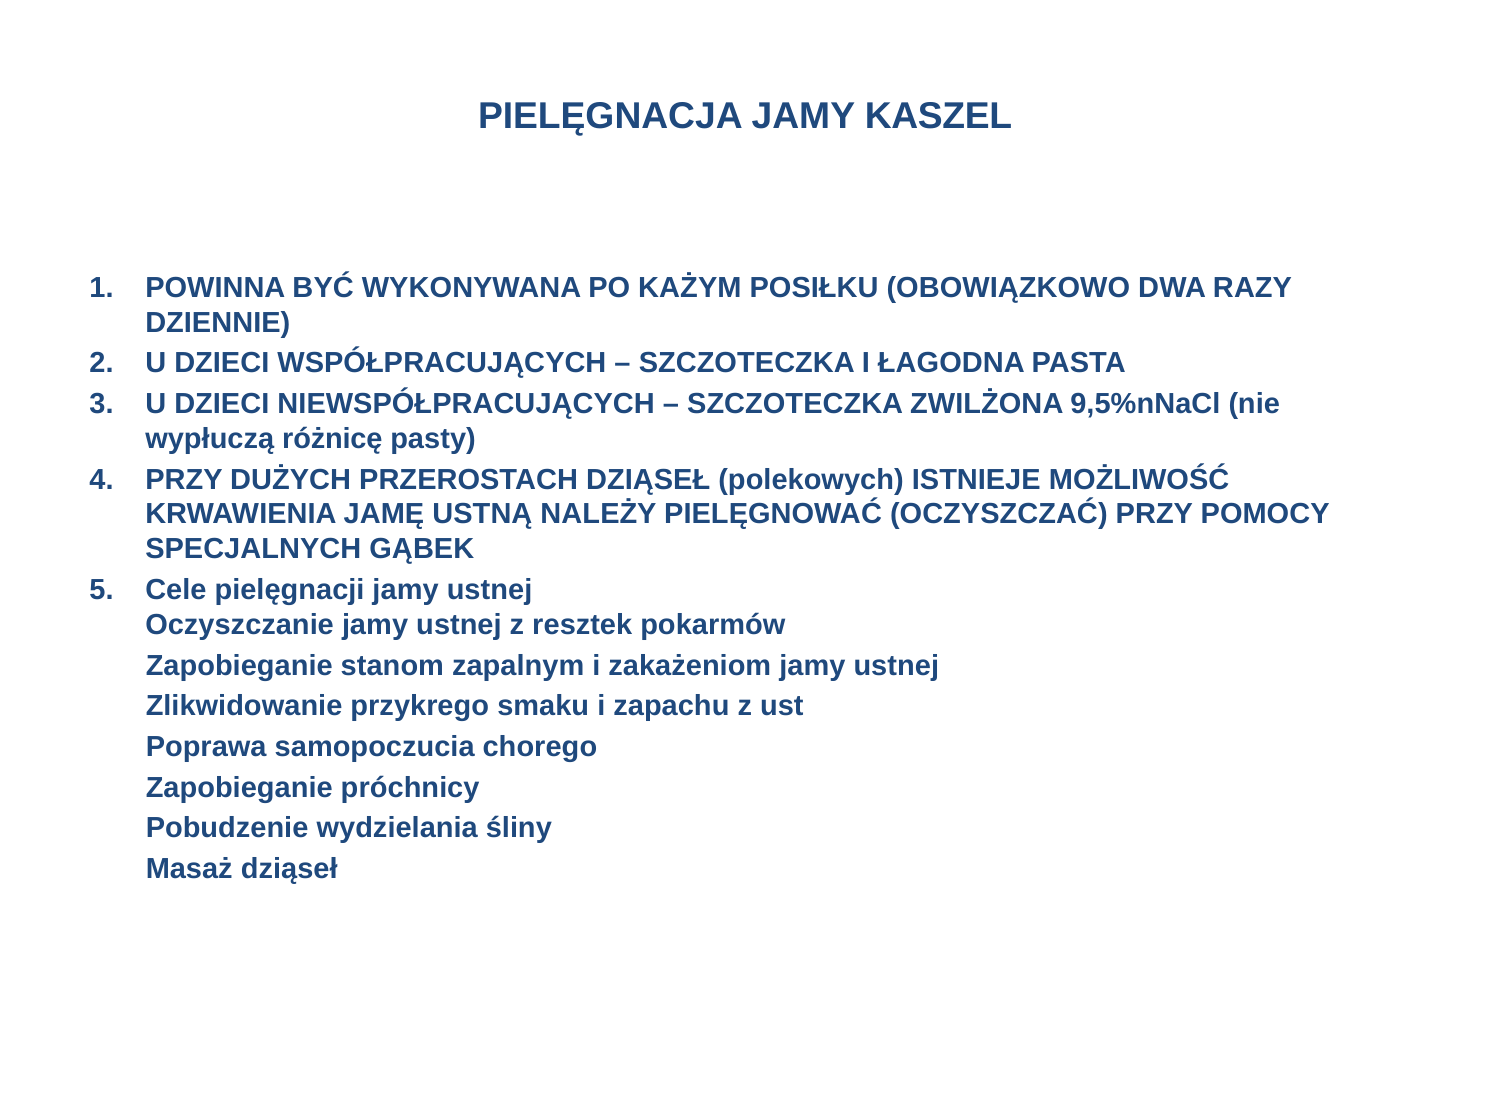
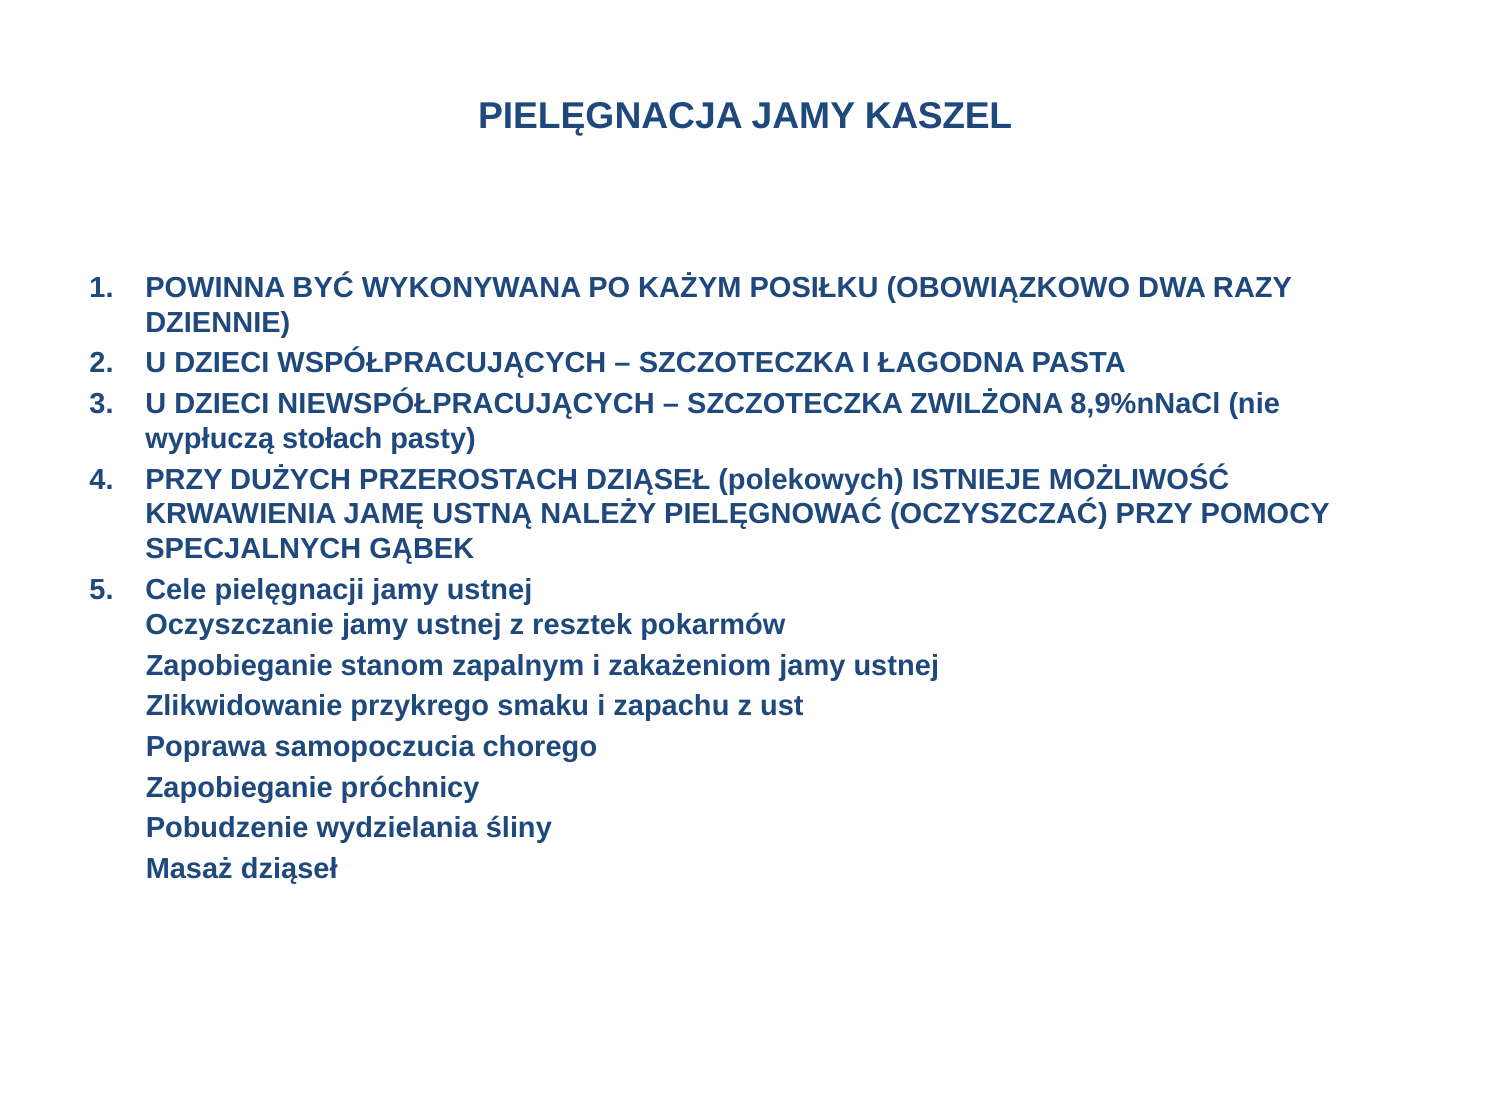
9,5%nNaCl: 9,5%nNaCl -> 8,9%nNaCl (1145, 404)
różnicę: różnicę -> stołach (332, 439)
